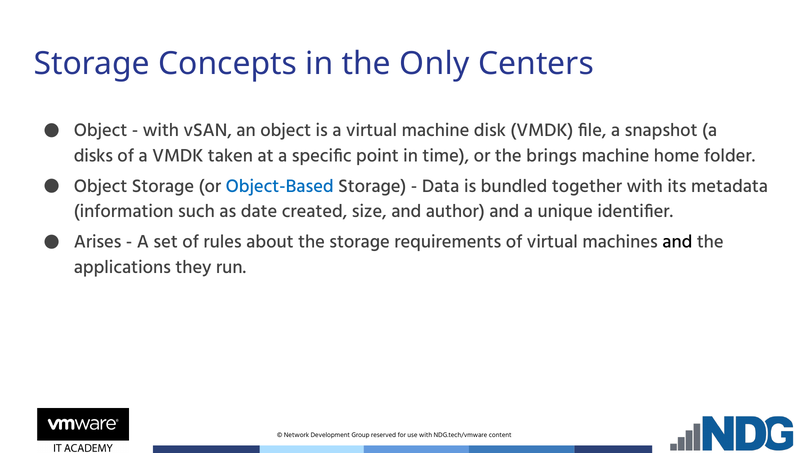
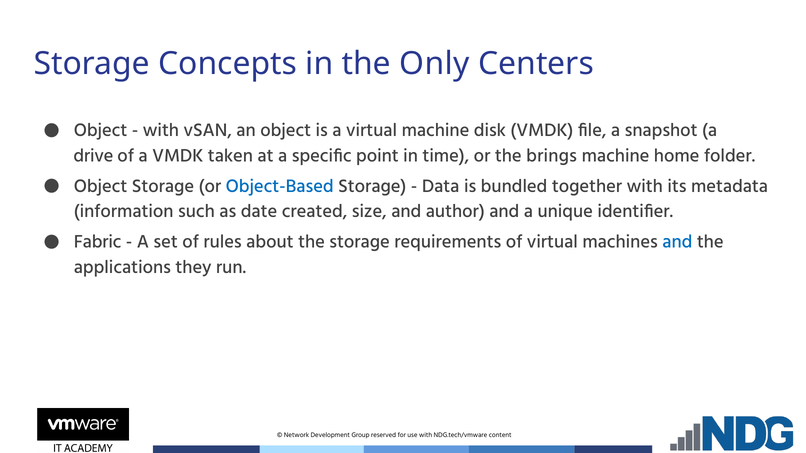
disks: disks -> drive (93, 156)
Arises: Arises -> Fabric (98, 242)
and colour: black -> blue (677, 242)
